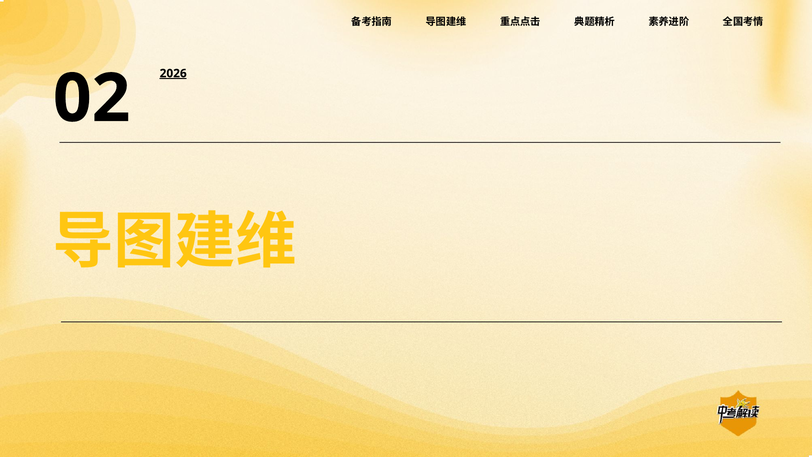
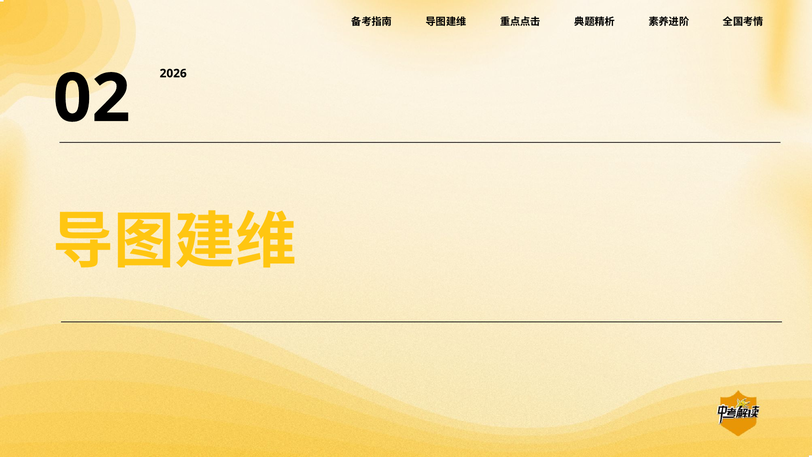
2026 underline: present -> none (173, 73)
